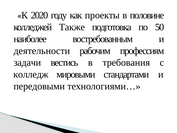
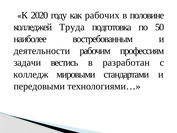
проекты: проекты -> рабочих (102, 15)
Также: Также -> Труда (72, 27)
требования: требования -> разработан (126, 62)
